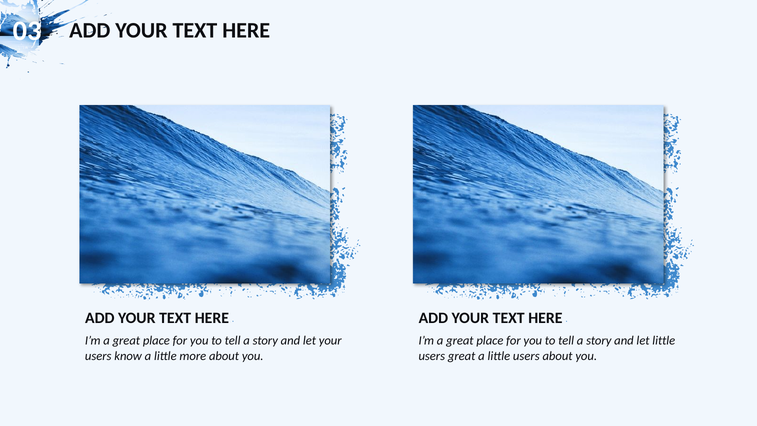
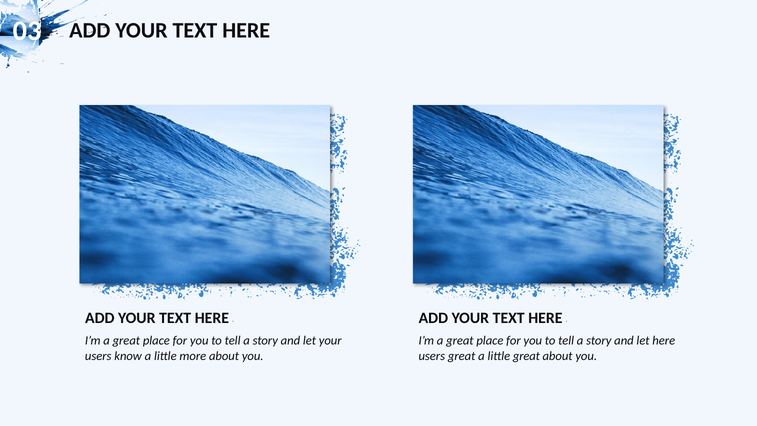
let little: little -> here (664, 341)
a little users: users -> great (526, 356)
